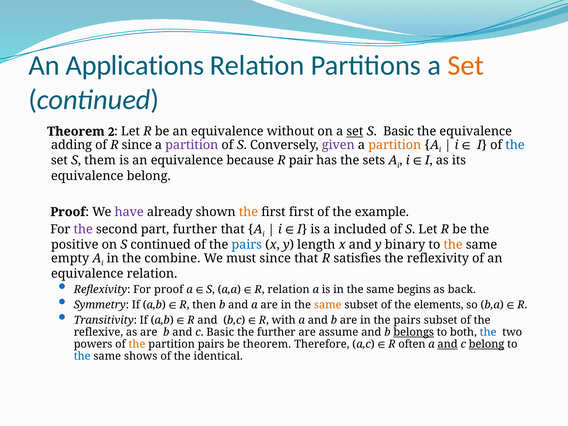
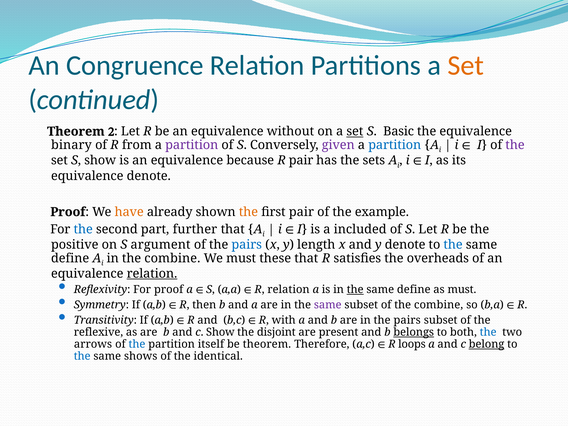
Applications: Applications -> Congruence (135, 66)
adding: adding -> binary (71, 145)
since: since -> from (137, 145)
partition colour: orange -> blue (395, 145)
the colour: blue -> purple (515, 145)
S them: them -> show (100, 160)
equivalence belong: belong -> denote (149, 176)
have colour: purple -> orange (129, 212)
first first: first -> pair (301, 212)
the colour: purple -> blue (83, 229)
S continued: continued -> argument (161, 245)
y binary: binary -> denote (405, 245)
the colour: orange -> blue (453, 245)
empty: empty -> define (70, 258)
must since: since -> these (275, 258)
the reflexivity: reflexivity -> overheads (438, 258)
relation underline: none -> present (152, 274)
the underline: none -> present (355, 290)
begins: begins -> define (414, 290)
as back: back -> must (462, 290)
same colour: orange -> purple (328, 305)
of the elements: elements -> combine (439, 305)
c Basic: Basic -> Show (220, 332)
further: further -> disjoint (276, 332)
assume: assume -> present (338, 332)
powers: powers -> arrows (93, 344)
the colour: orange -> blue (137, 344)
partition pairs: pairs -> itself (211, 344)
often: often -> loops (412, 344)
and underline: present -> none (448, 344)
